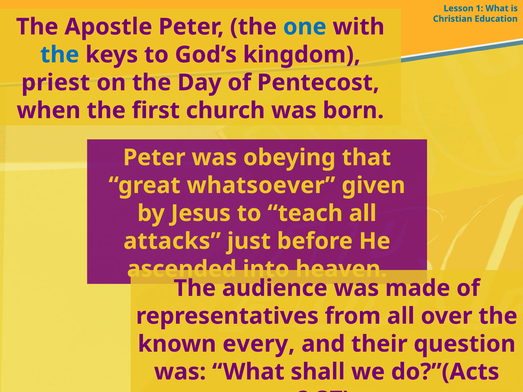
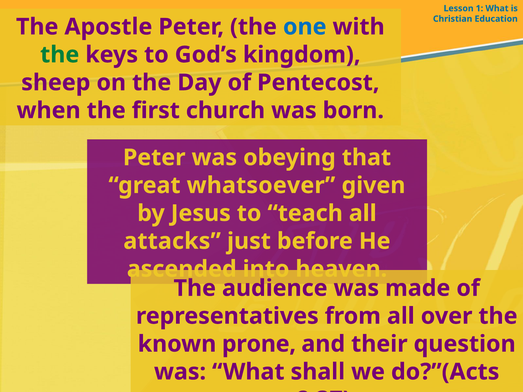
the colour: blue -> green (60, 55)
priest: priest -> sheep (56, 83)
every: every -> prone (259, 344)
